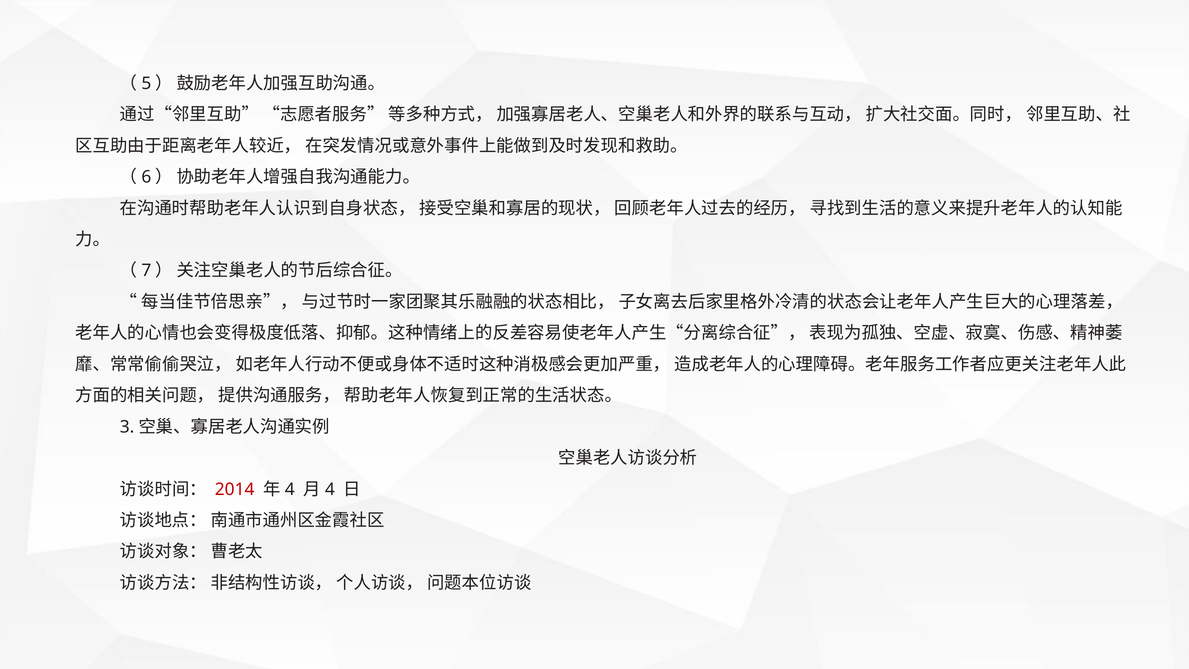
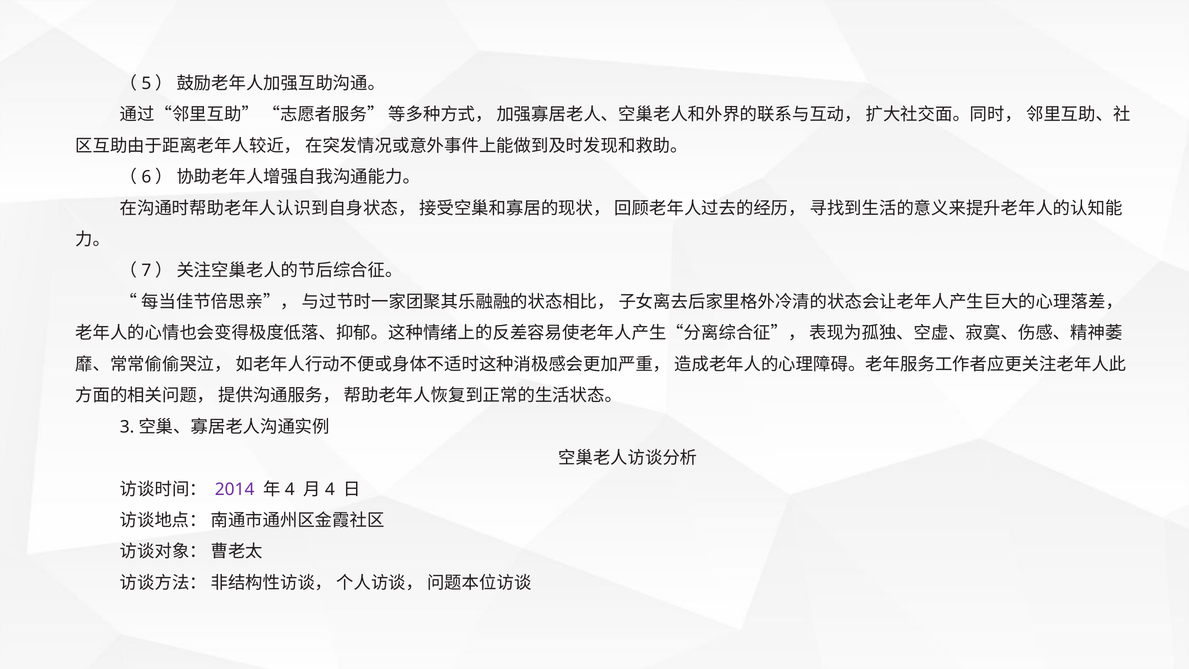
2014 colour: red -> purple (235, 489)
